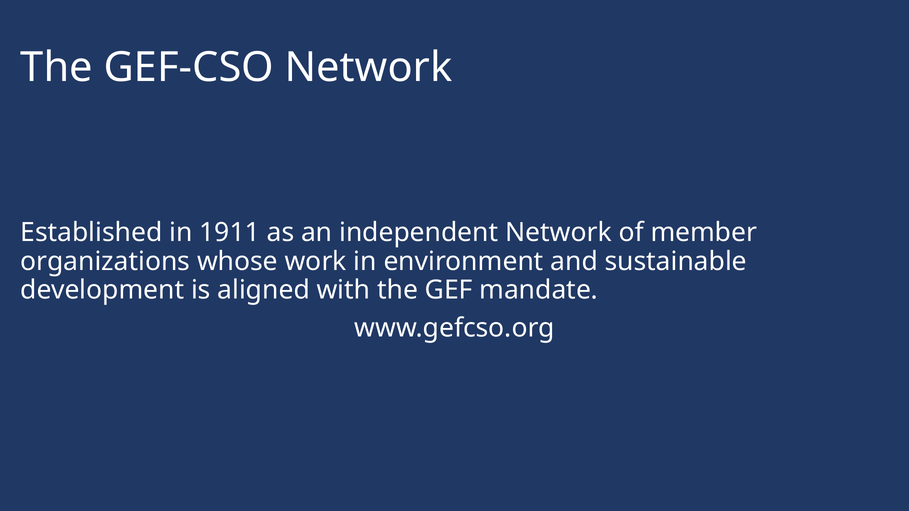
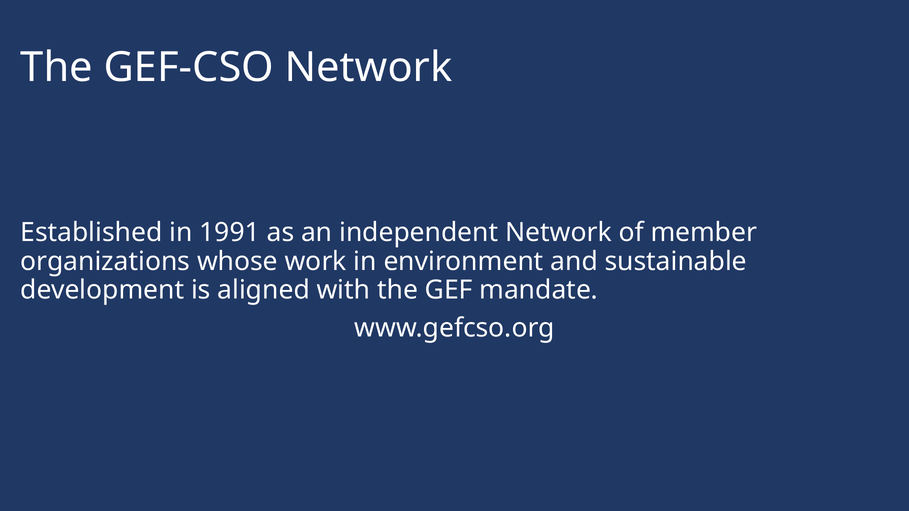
1911: 1911 -> 1991 (230, 233)
